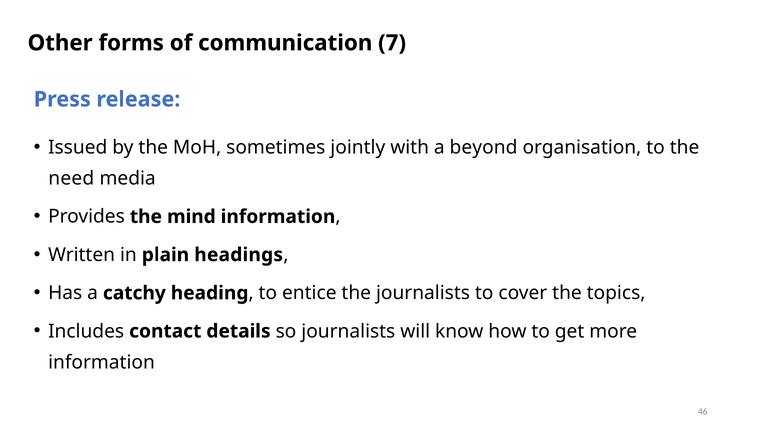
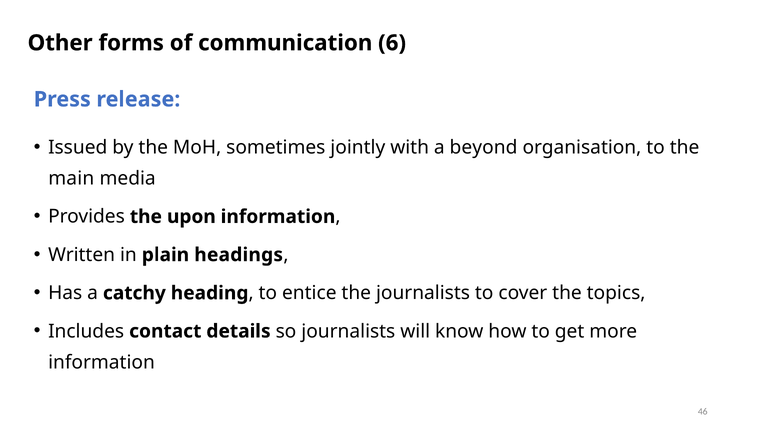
7: 7 -> 6 (392, 43)
need: need -> main (71, 178)
mind: mind -> upon (191, 217)
